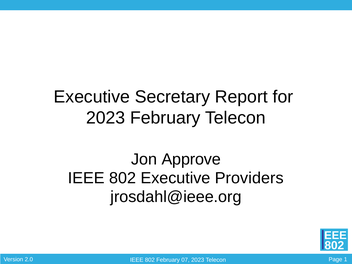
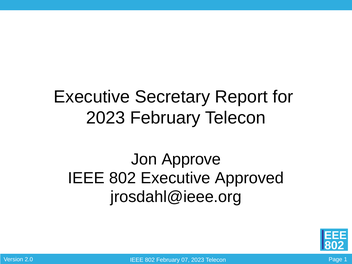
Providers: Providers -> Approved (249, 178)
